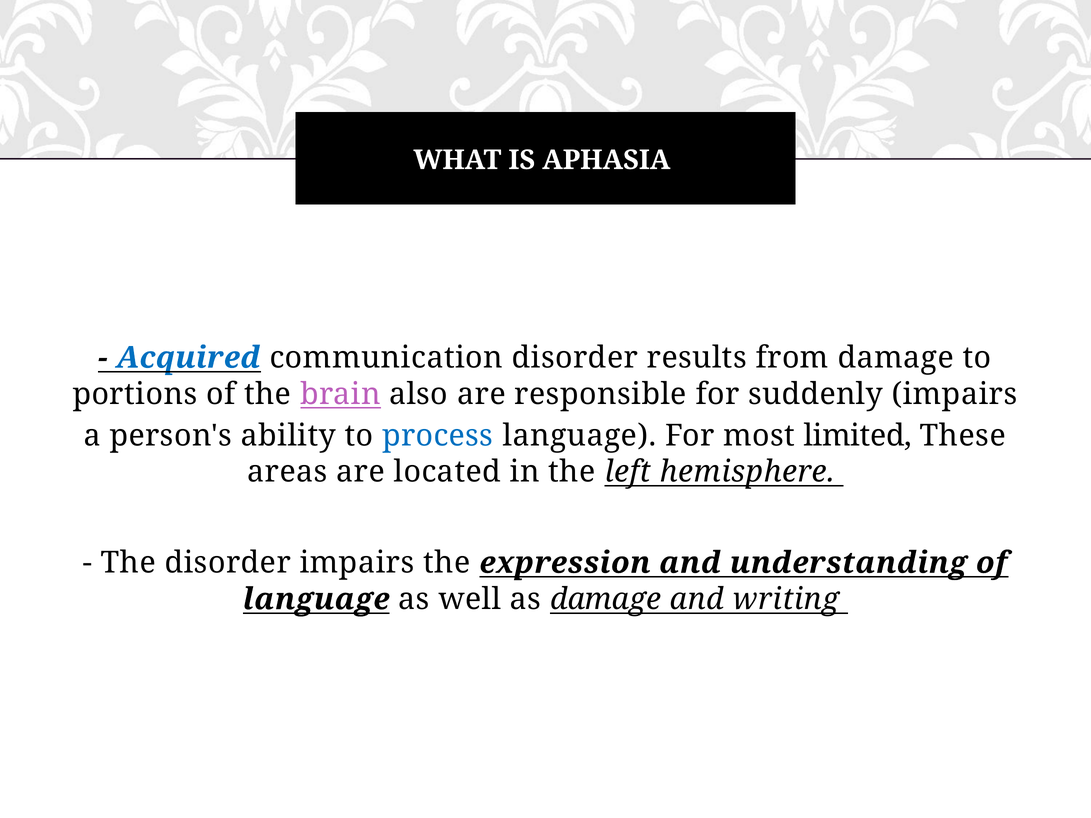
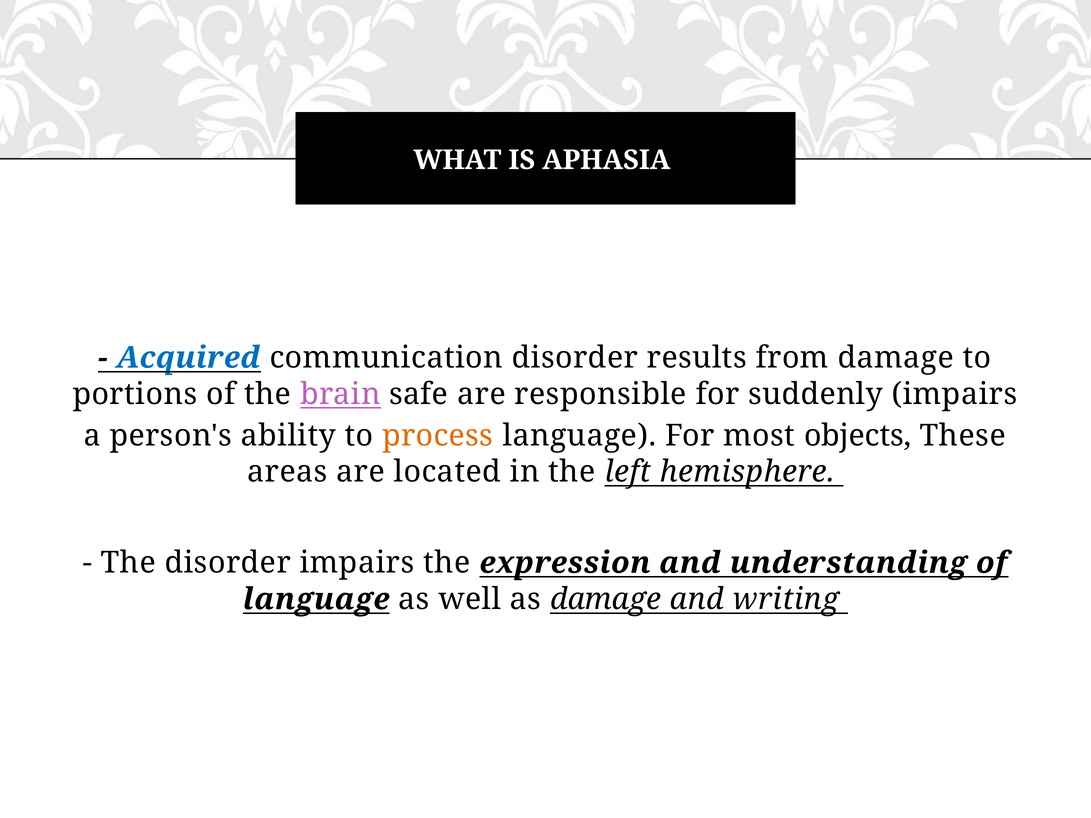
also: also -> safe (419, 394)
process colour: blue -> orange (438, 436)
limited: limited -> objects (858, 436)
